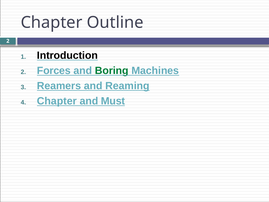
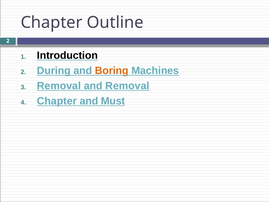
Forces: Forces -> During (54, 71)
Boring colour: green -> orange (112, 71)
Reamers: Reamers -> Removal (59, 86)
and Reaming: Reaming -> Removal (127, 86)
